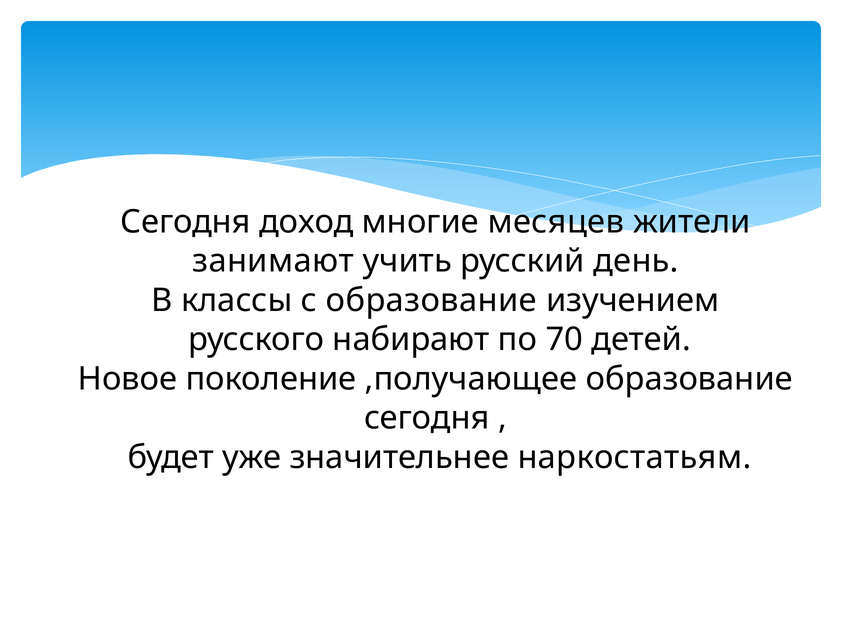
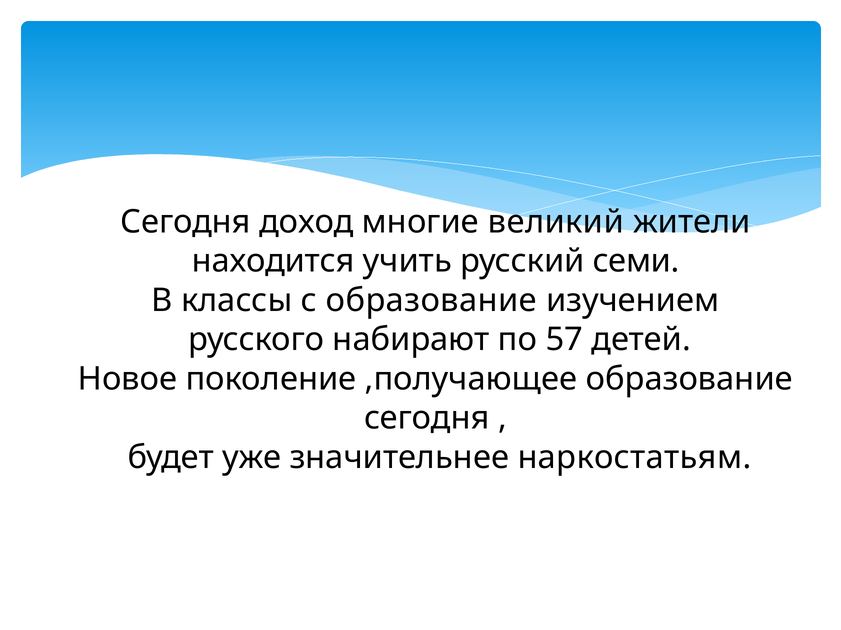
месяцев: месяцев -> великий (556, 222)
занимают: занимают -> находится (273, 261)
день: день -> семи (636, 261)
70: 70 -> 57 (564, 340)
